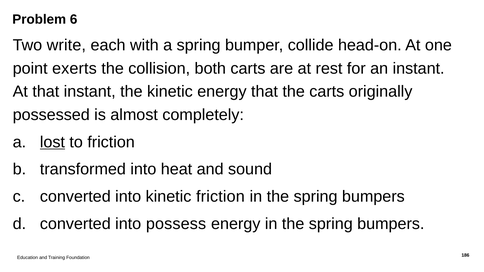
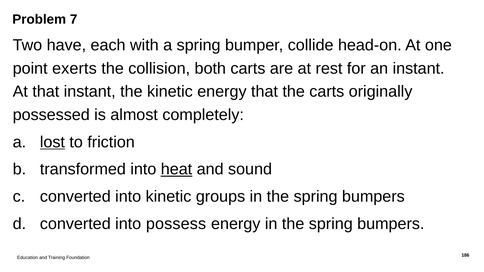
6: 6 -> 7 (74, 20)
write: write -> have (66, 45)
heat underline: none -> present (177, 169)
kinetic friction: friction -> groups (221, 197)
